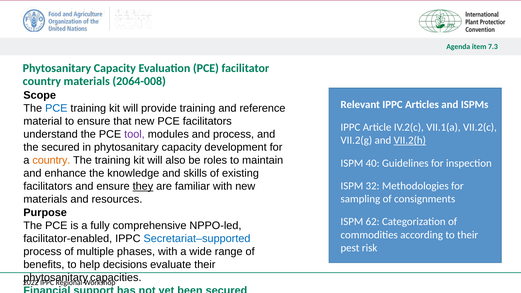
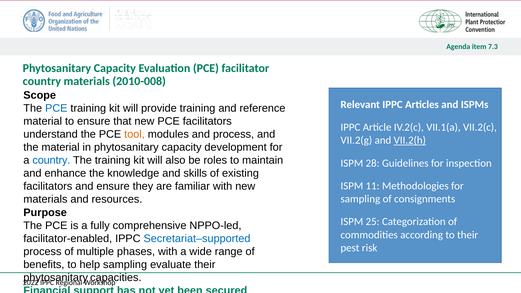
2064-008: 2064-008 -> 2010-008 (139, 81)
tool colour: purple -> orange (134, 134)
the secured: secured -> material (61, 147)
country colour: orange -> blue (51, 160)
40: 40 -> 28 (373, 163)
they underline: present -> none (143, 186)
32: 32 -> 11 (373, 186)
62: 62 -> 25 (373, 222)
help decisions: decisions -> sampling (125, 265)
